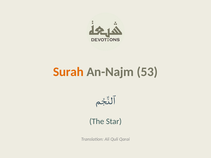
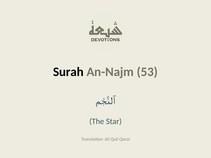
Surah colour: orange -> black (68, 72)
